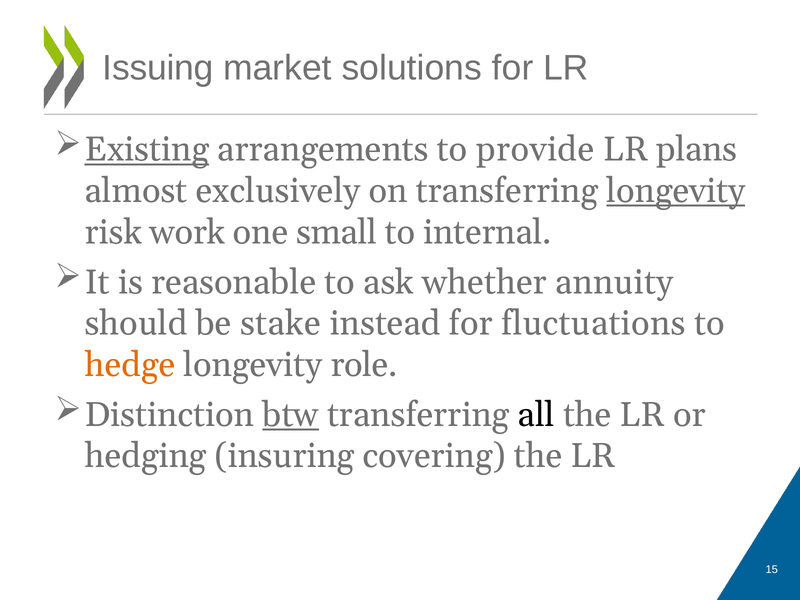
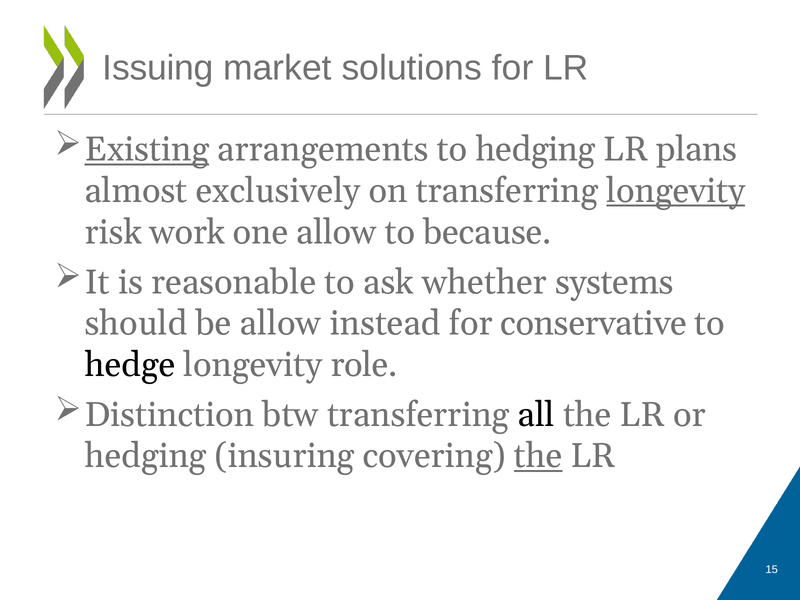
to provide: provide -> hedging (536, 150)
one small: small -> allow (337, 232)
internal: internal -> because (487, 232)
annuity: annuity -> systems (614, 282)
be stake: stake -> allow (281, 323)
fluctuations: fluctuations -> conservative (594, 323)
hedge colour: orange -> black (130, 365)
btw underline: present -> none (291, 415)
the underline: none -> present (538, 456)
